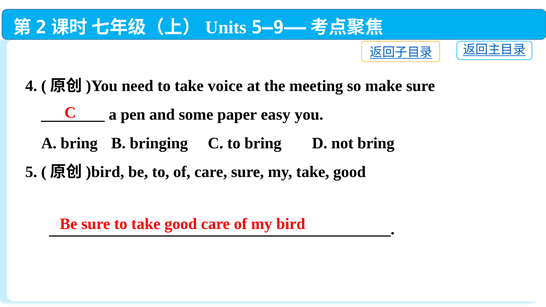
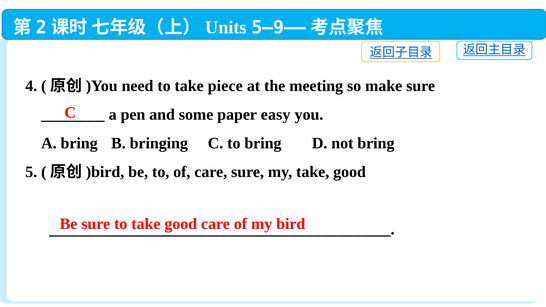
voice: voice -> piece (225, 86)
